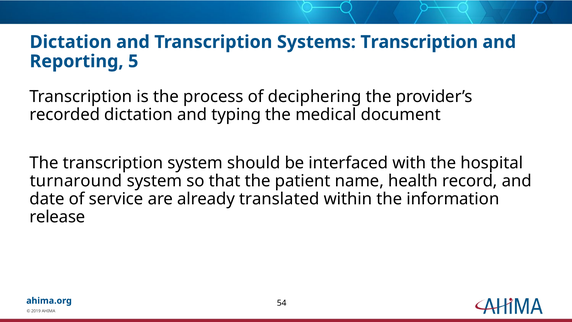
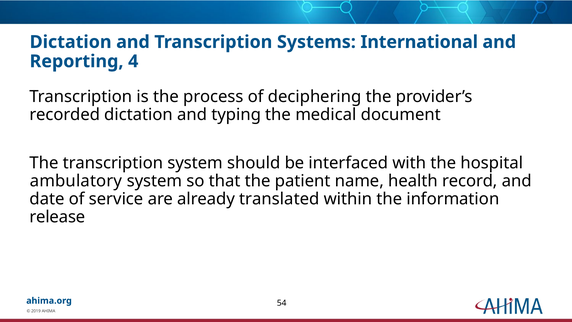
Systems Transcription: Transcription -> International (419, 42)
5: 5 -> 4 (133, 61)
turnaround: turnaround -> ambulatory (76, 181)
